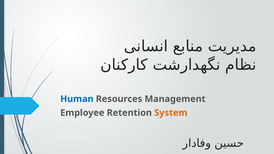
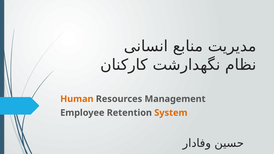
Human colour: blue -> orange (77, 99)
